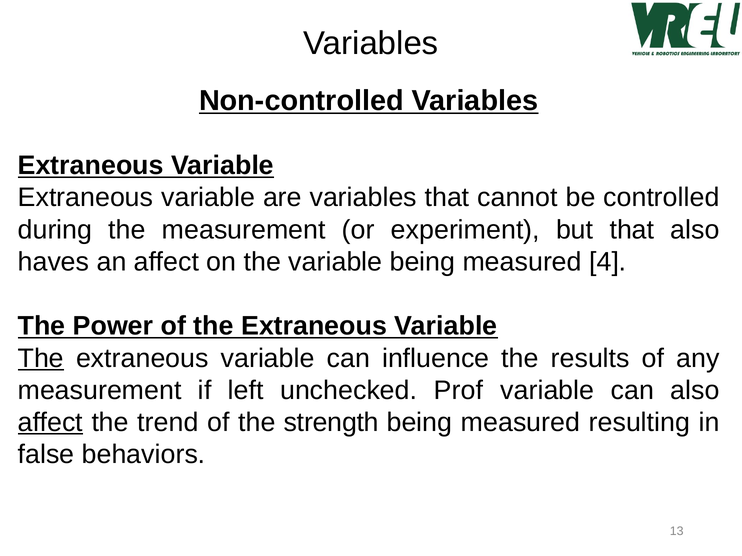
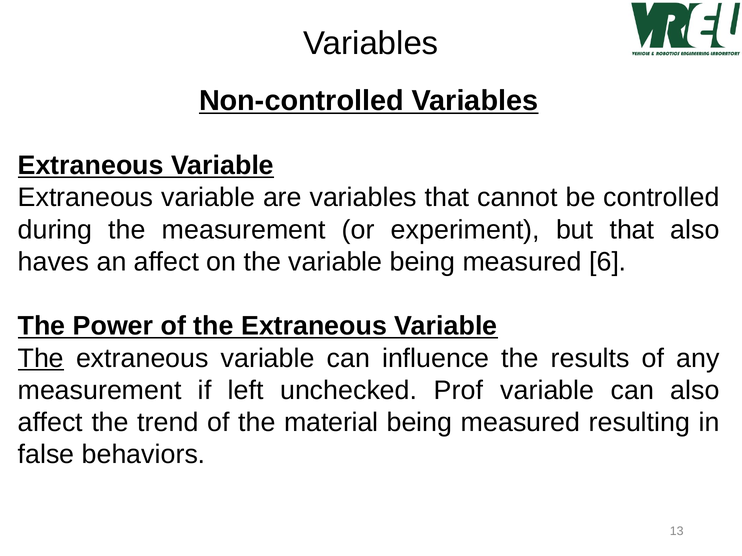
4: 4 -> 6 (608, 262)
affect underline: present -> none (50, 423)
strength: strength -> material (331, 423)
